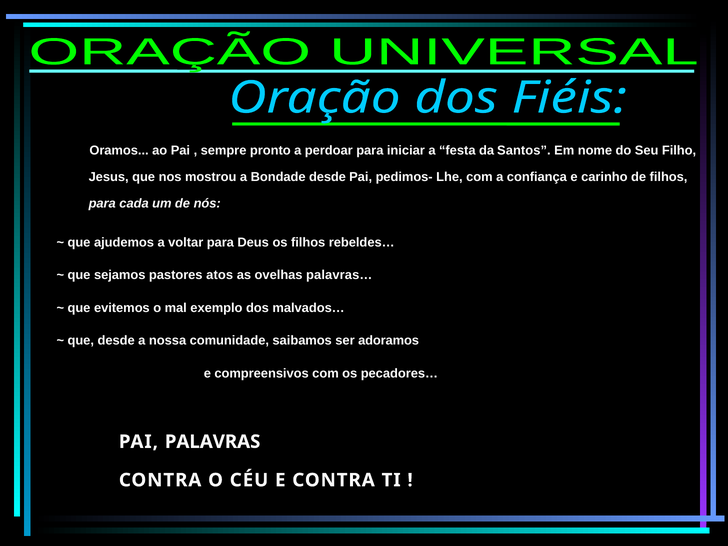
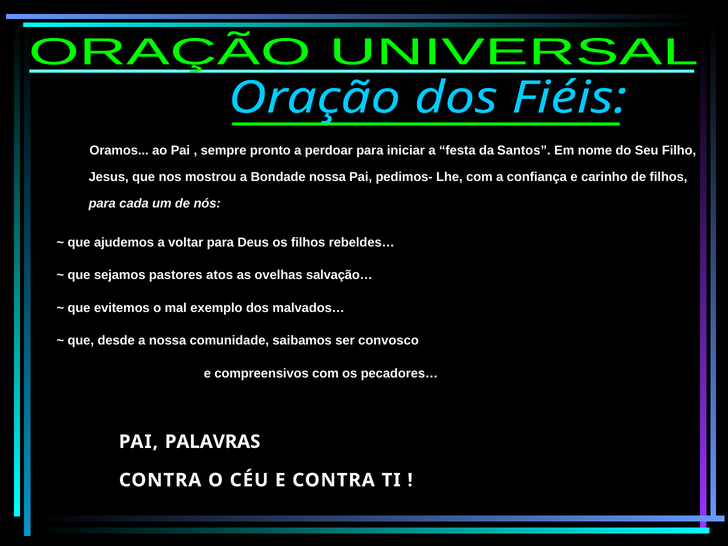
Bondade desde: desde -> nossa (328, 177)
palavras…: palavras… -> salvação… (339, 275)
adoramos: adoramos -> convosco (388, 341)
